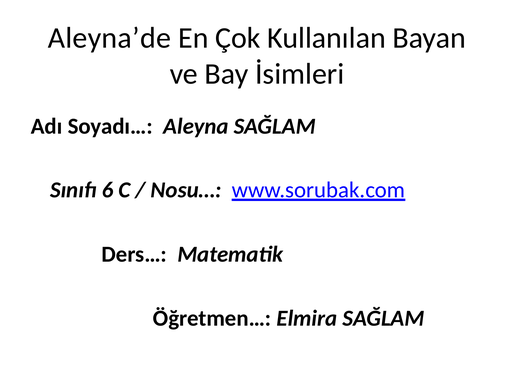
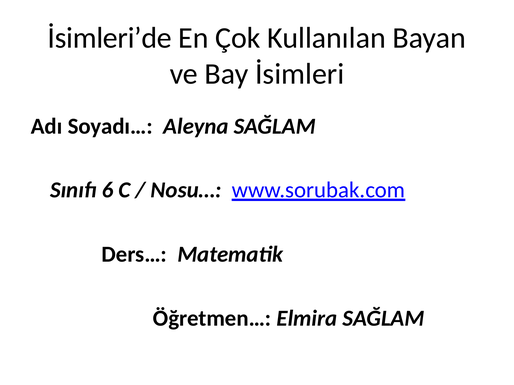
Aleyna’de: Aleyna’de -> İsimleri’de (110, 38)
